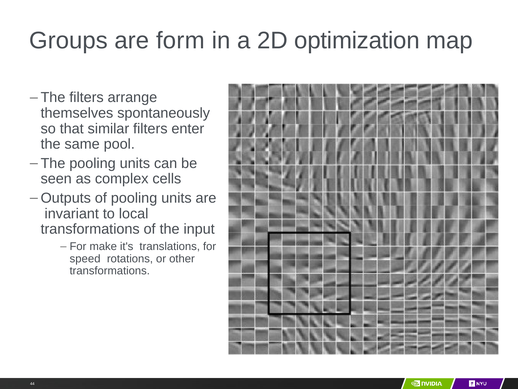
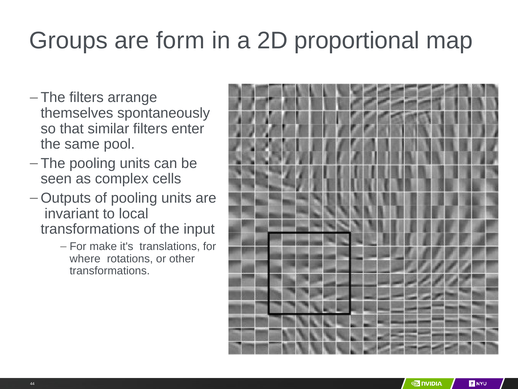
optimization: optimization -> proportional (357, 40)
speed: speed -> where (85, 258)
